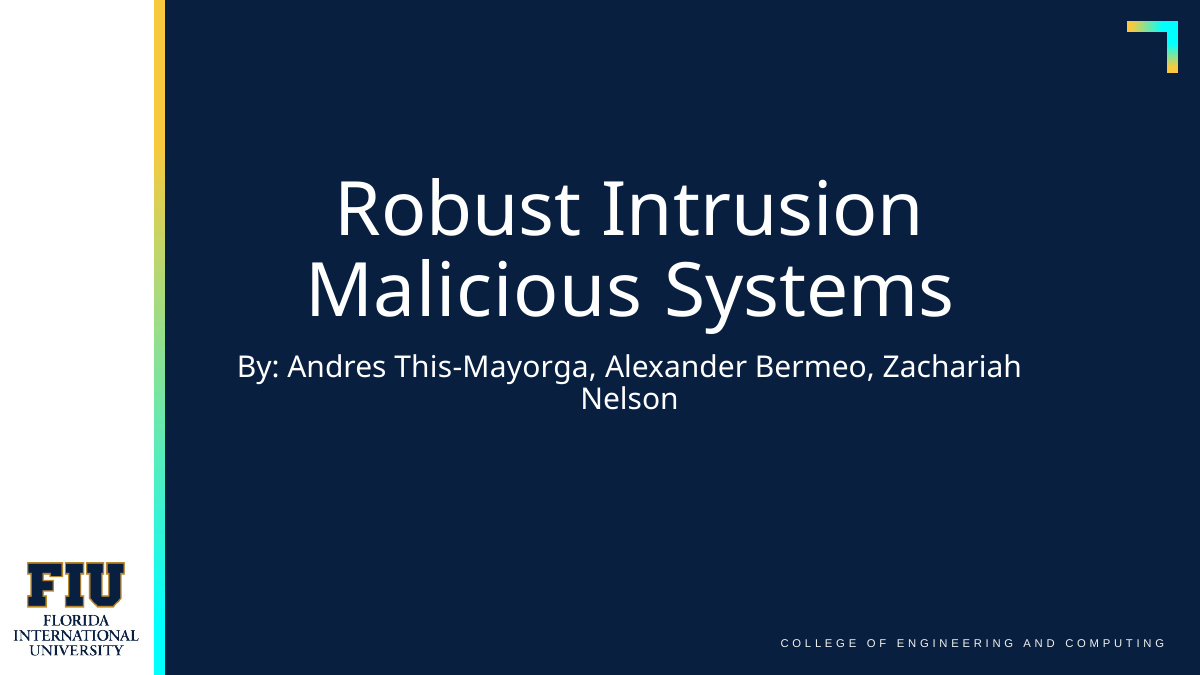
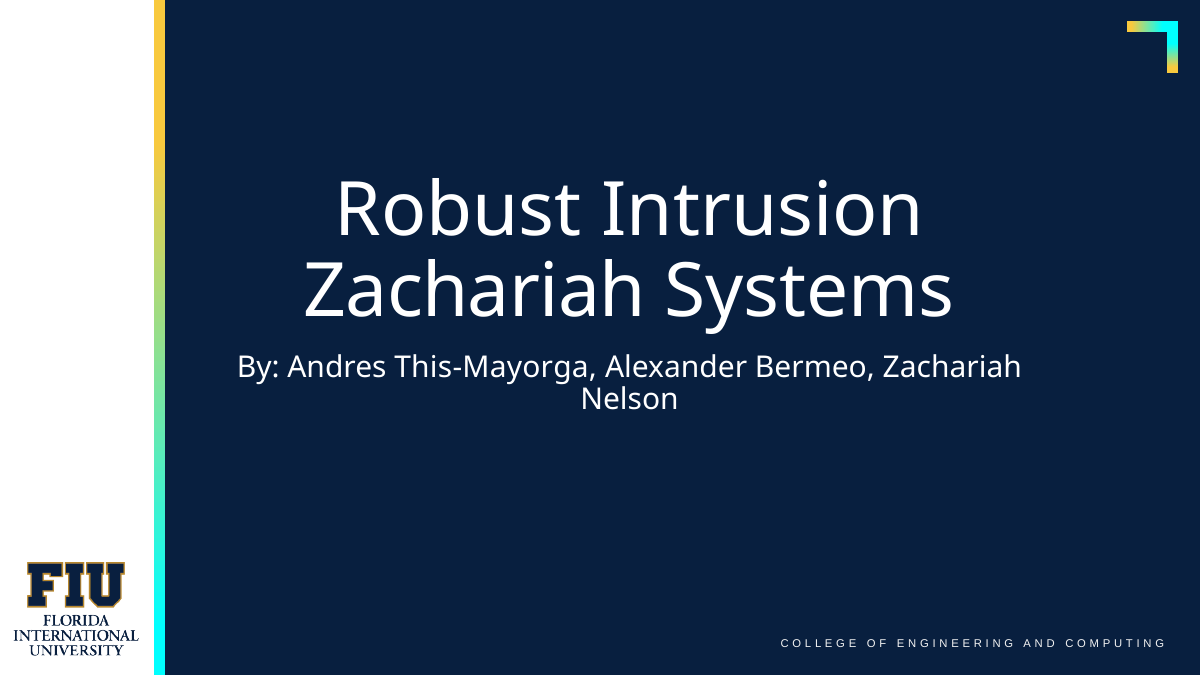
Malicious: Malicious -> Zachariah (475, 292)
